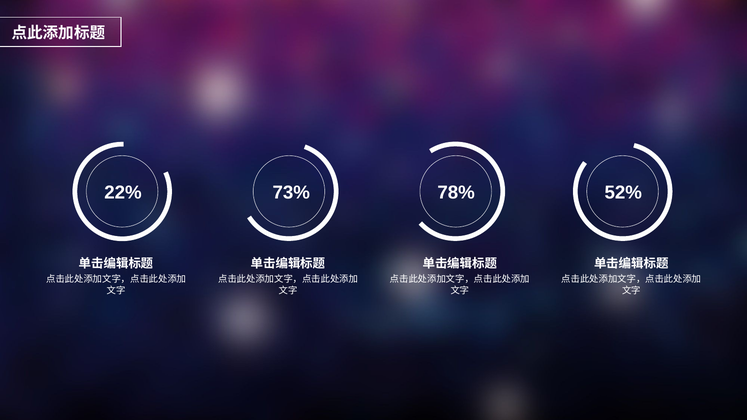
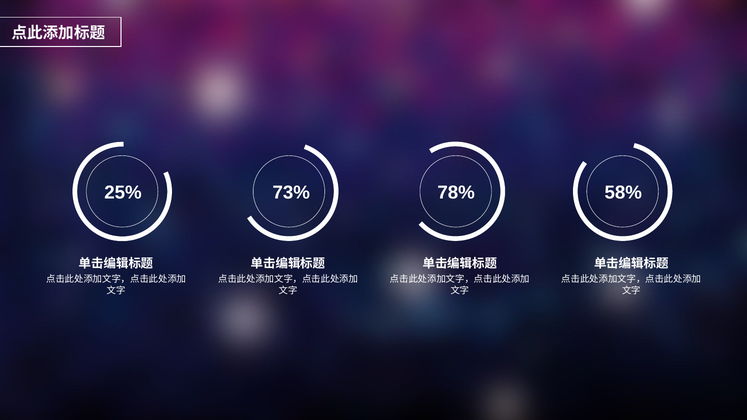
22%: 22% -> 25% (123, 193)
52%: 52% -> 58% (623, 193)
